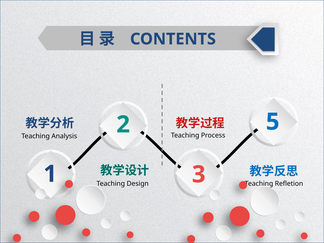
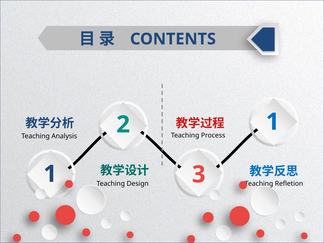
2 5: 5 -> 1 (273, 122)
